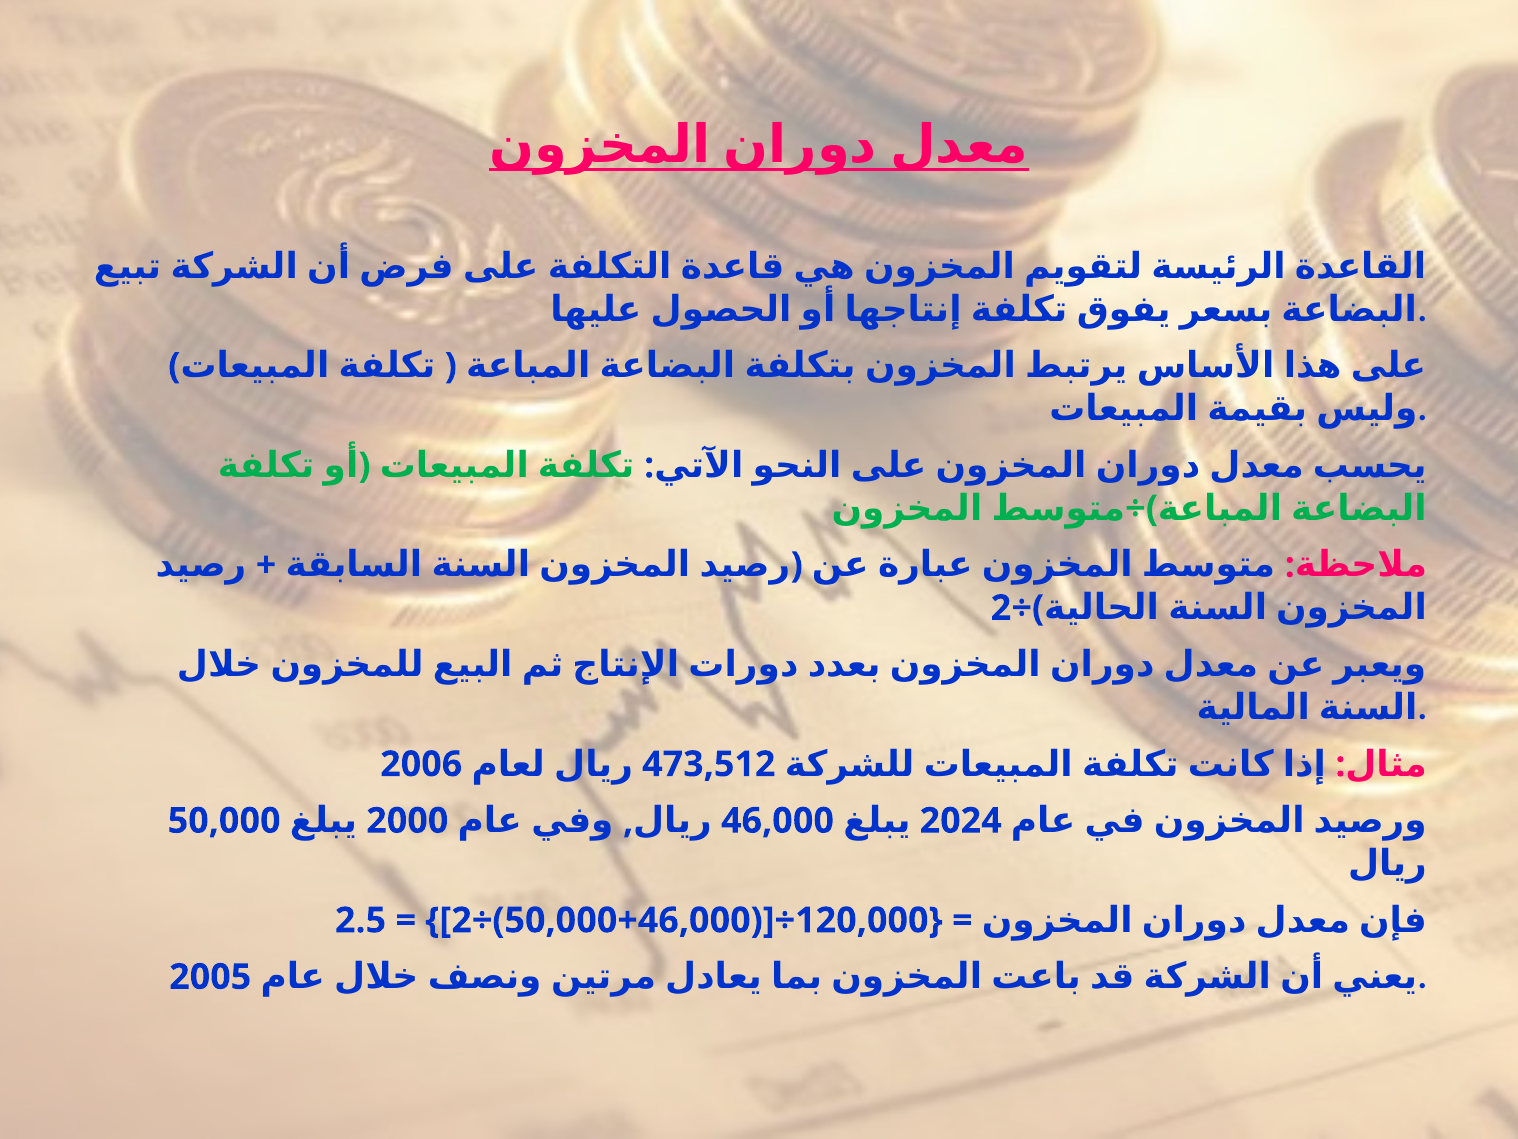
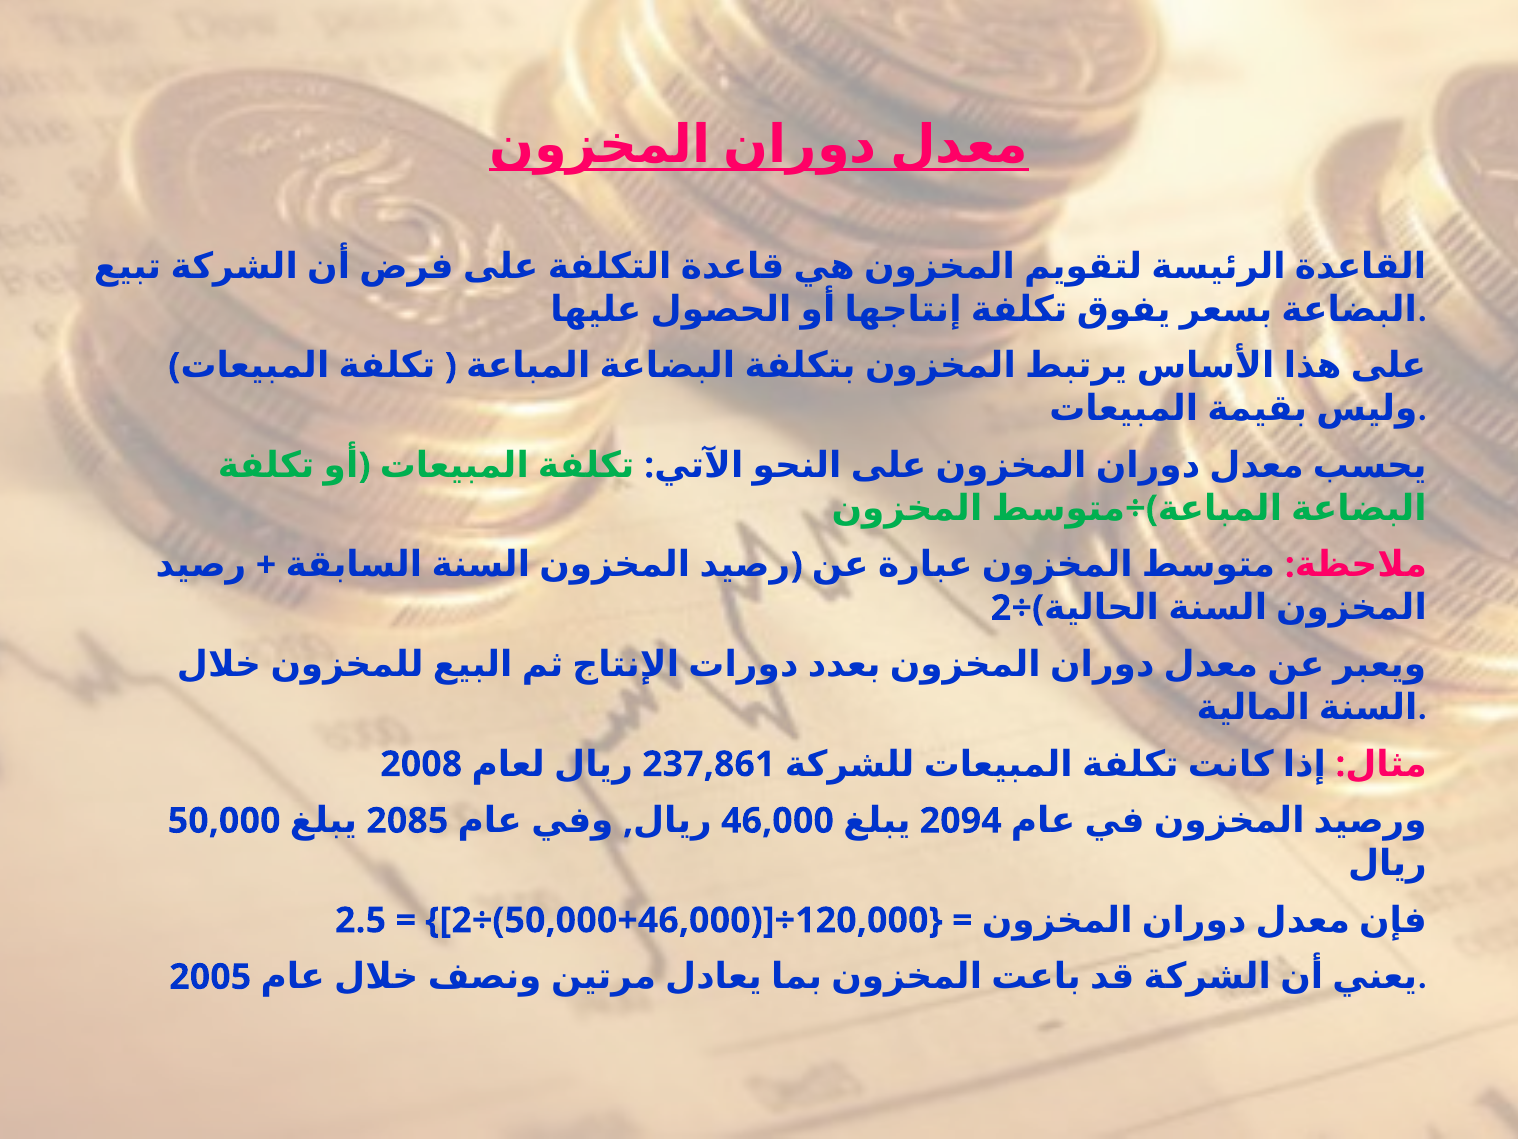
2006: 2006 -> 2008 (421, 764)
473,512: 473,512 -> 237,861 (709, 764)
2000: 2000 -> 2085 (407, 820)
2024: 2024 -> 2094 (961, 820)
